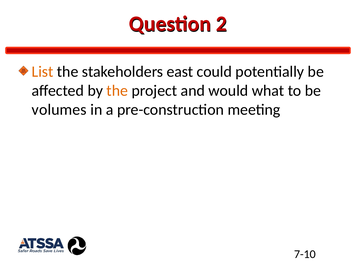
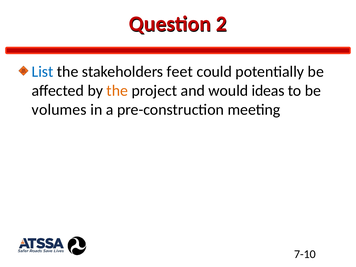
List colour: orange -> blue (43, 72)
east: east -> feet (180, 72)
what: what -> ideas (268, 91)
